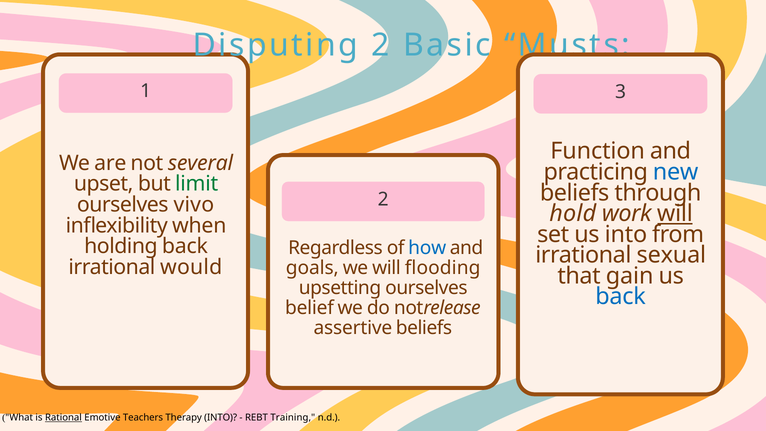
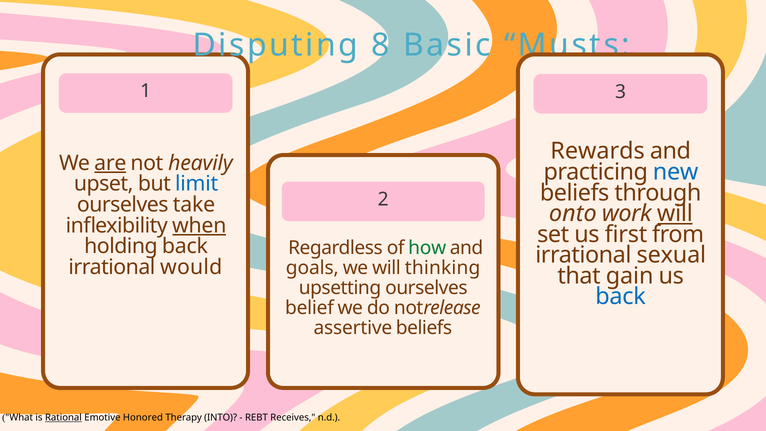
Disputing 2: 2 -> 8 (381, 45)
Function: Function -> Rewards (598, 151)
are underline: none -> present (110, 163)
several: several -> heavily (200, 163)
limit colour: green -> blue (197, 184)
vivo: vivo -> take (194, 205)
hold: hold -> onto (573, 214)
when underline: none -> present (199, 225)
us into: into -> first (626, 234)
how colour: blue -> green (427, 248)
flooding: flooding -> thinking (443, 268)
Teachers: Teachers -> Honored (143, 417)
Training: Training -> Receives (293, 417)
